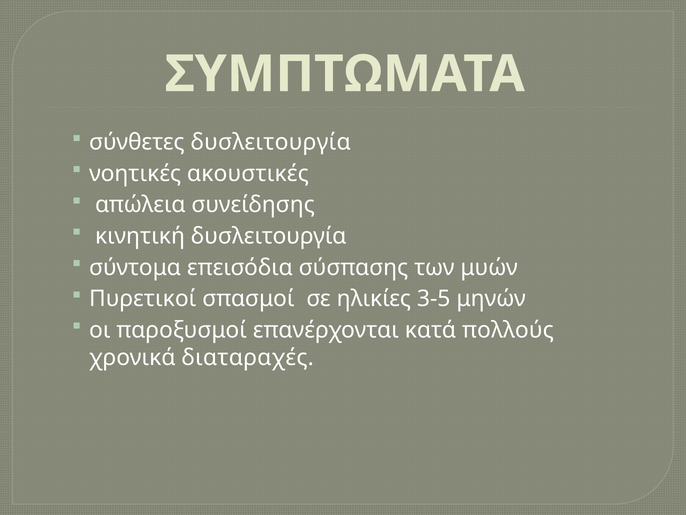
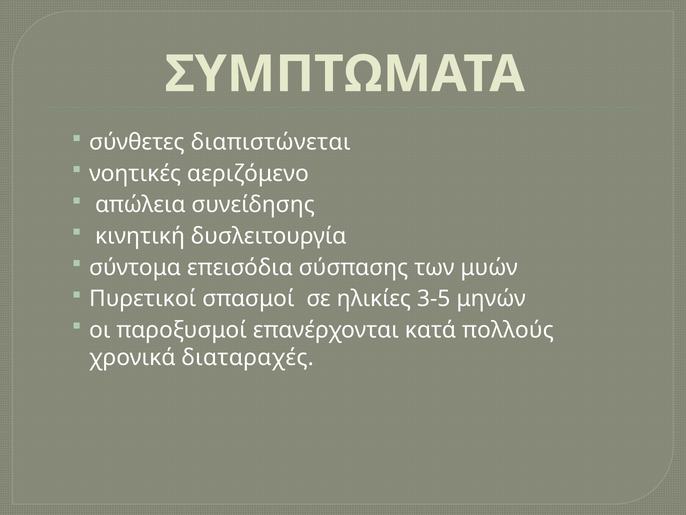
σύνθετες δυσλειτουργία: δυσλειτουργία -> διαπιστώνεται (271, 142)
ακουστικές: ακουστικές -> αεριζόμενο (248, 173)
